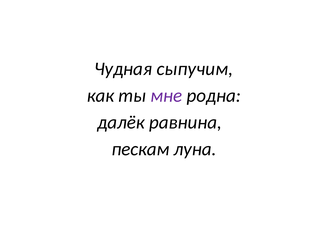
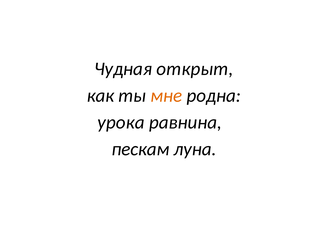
сыпучим: сыпучим -> открыт (195, 69)
мне colour: purple -> orange (166, 95)
далёк: далёк -> урока (121, 122)
